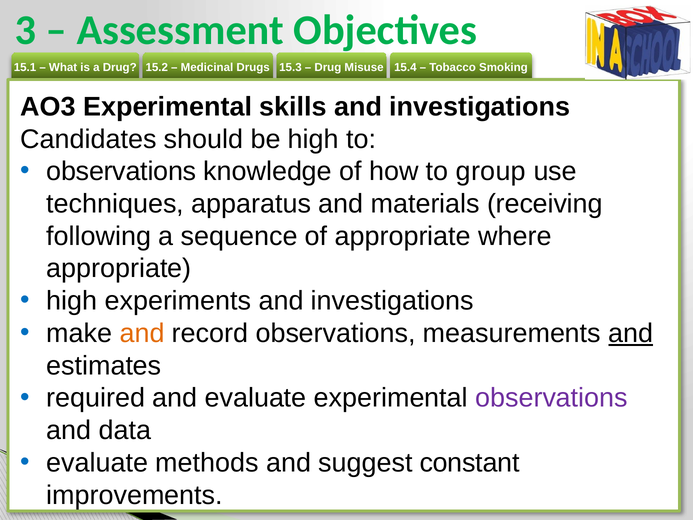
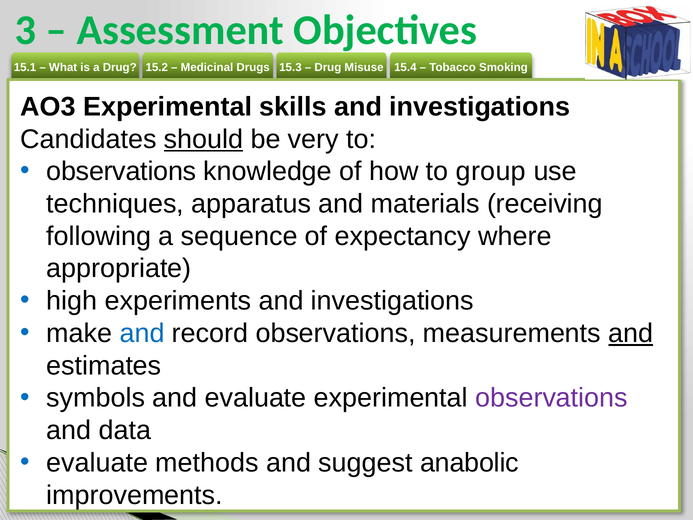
should underline: none -> present (204, 139)
be high: high -> very (313, 139)
of appropriate: appropriate -> expectancy (403, 236)
and colour: orange -> blue (142, 333)
required: required -> symbols (96, 398)
constant: constant -> anabolic (470, 463)
